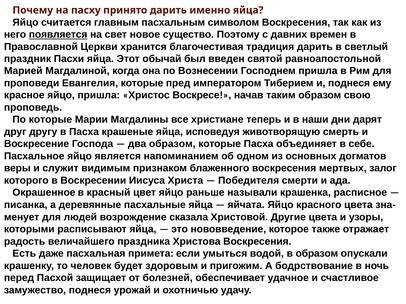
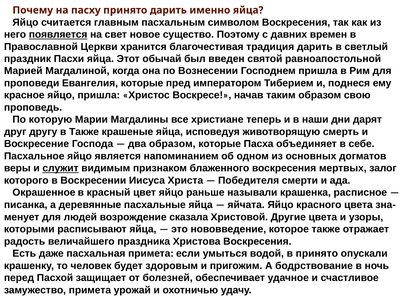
По которые: которые -> которую (50, 120)
в Пасха: Пасха -> Также (84, 132)
служит underline: none -> present (61, 169)
в образом: образом -> принято (317, 254)
замужество поднеся: поднеся -> примета (90, 291)
